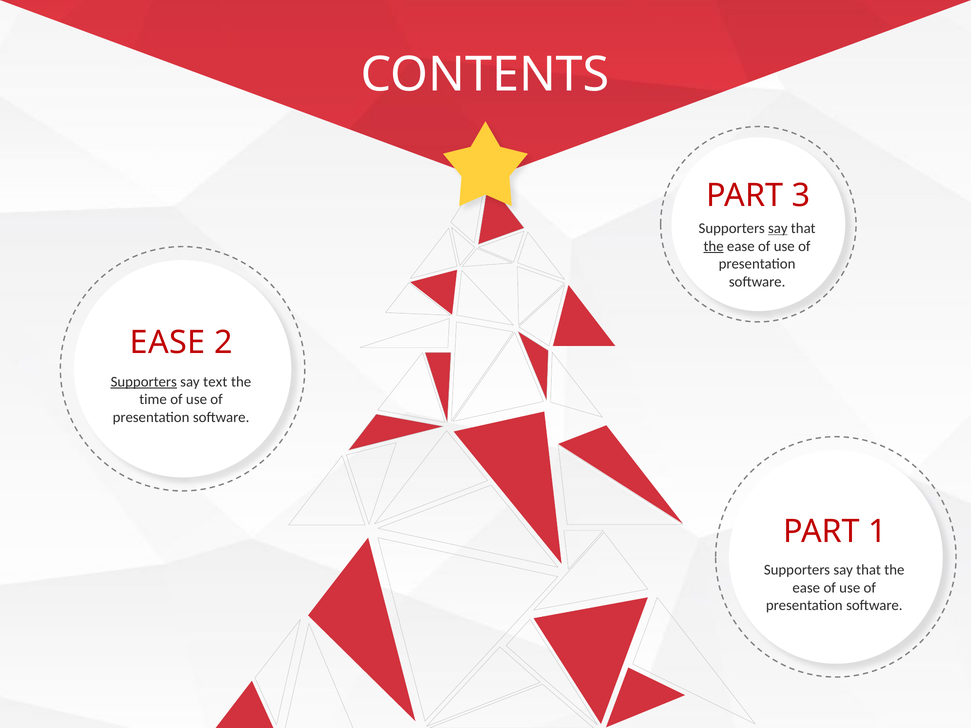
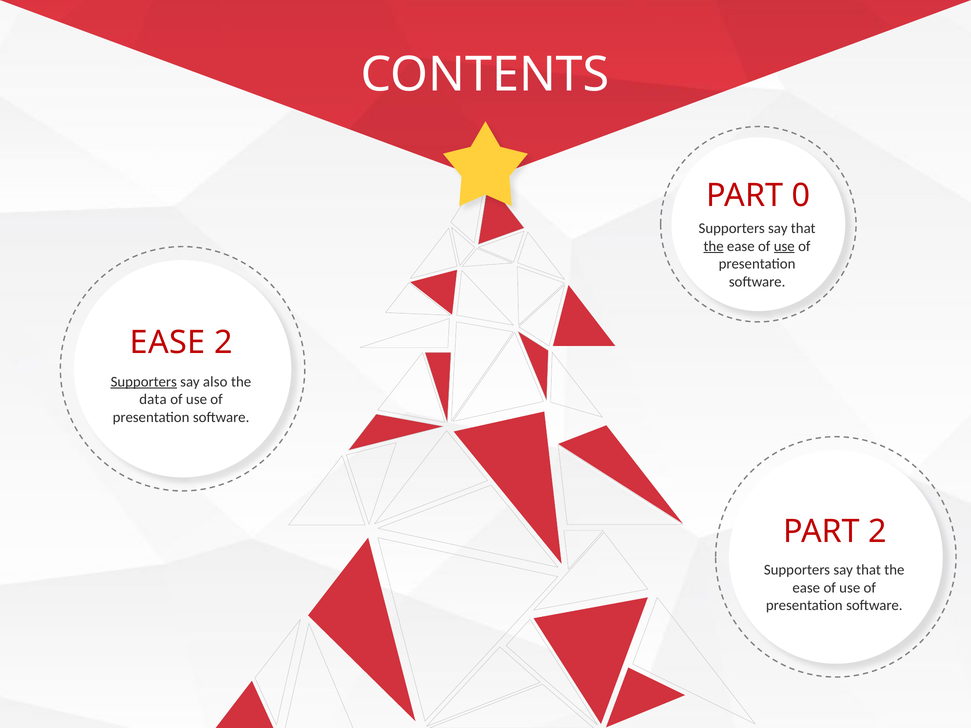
3: 3 -> 0 (801, 196)
say underline: present -> none (778, 228)
use underline: none -> present (784, 246)
text: text -> also (215, 382)
time: time -> data (153, 400)
PART 1: 1 -> 2 (878, 532)
